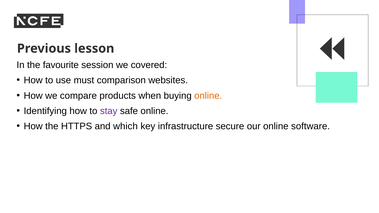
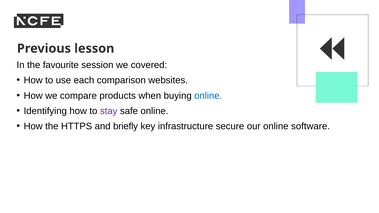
must: must -> each (84, 80)
online colour: orange -> blue (208, 96)
which: which -> briefly (126, 126)
